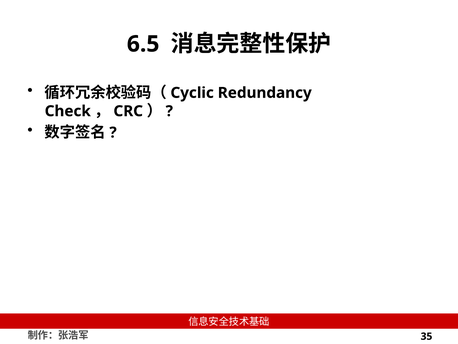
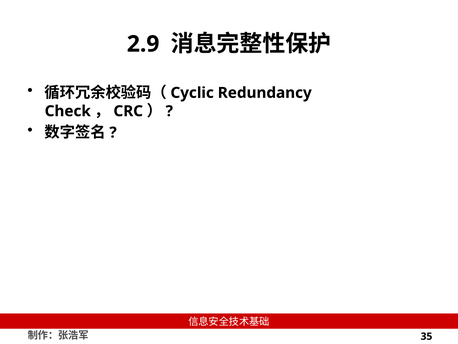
6.5: 6.5 -> 2.9 (143, 44)
